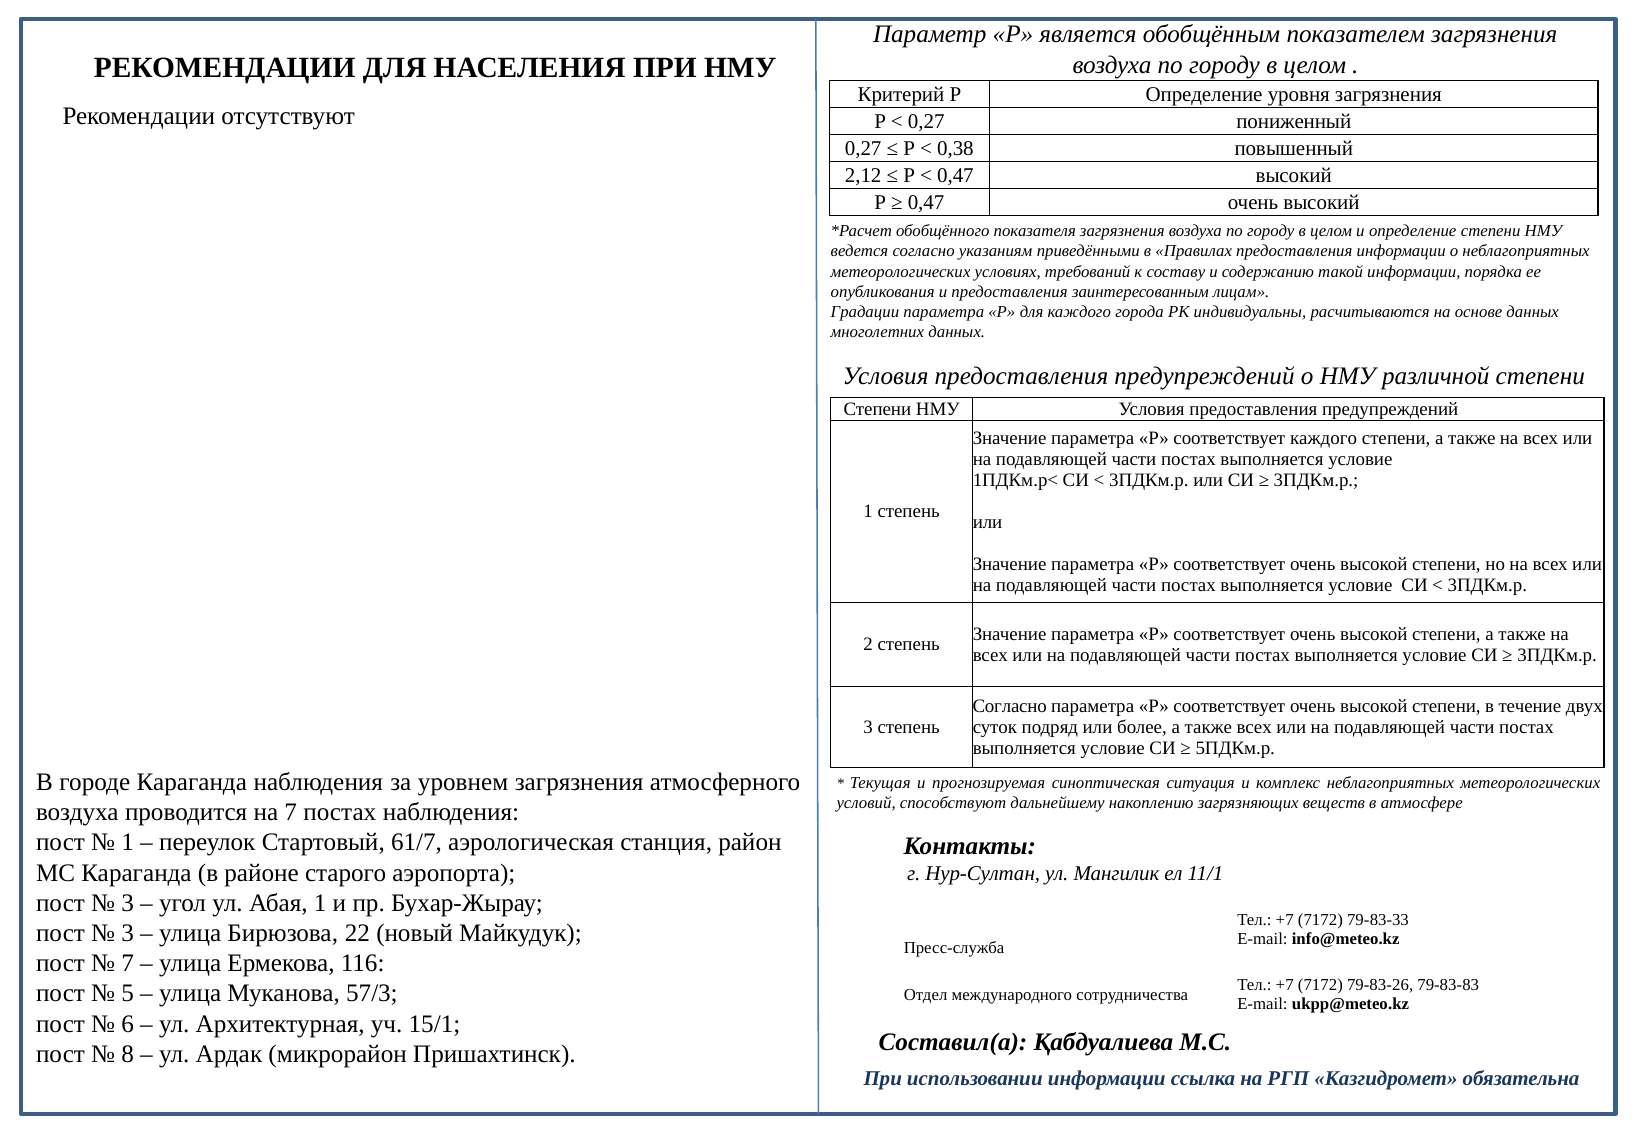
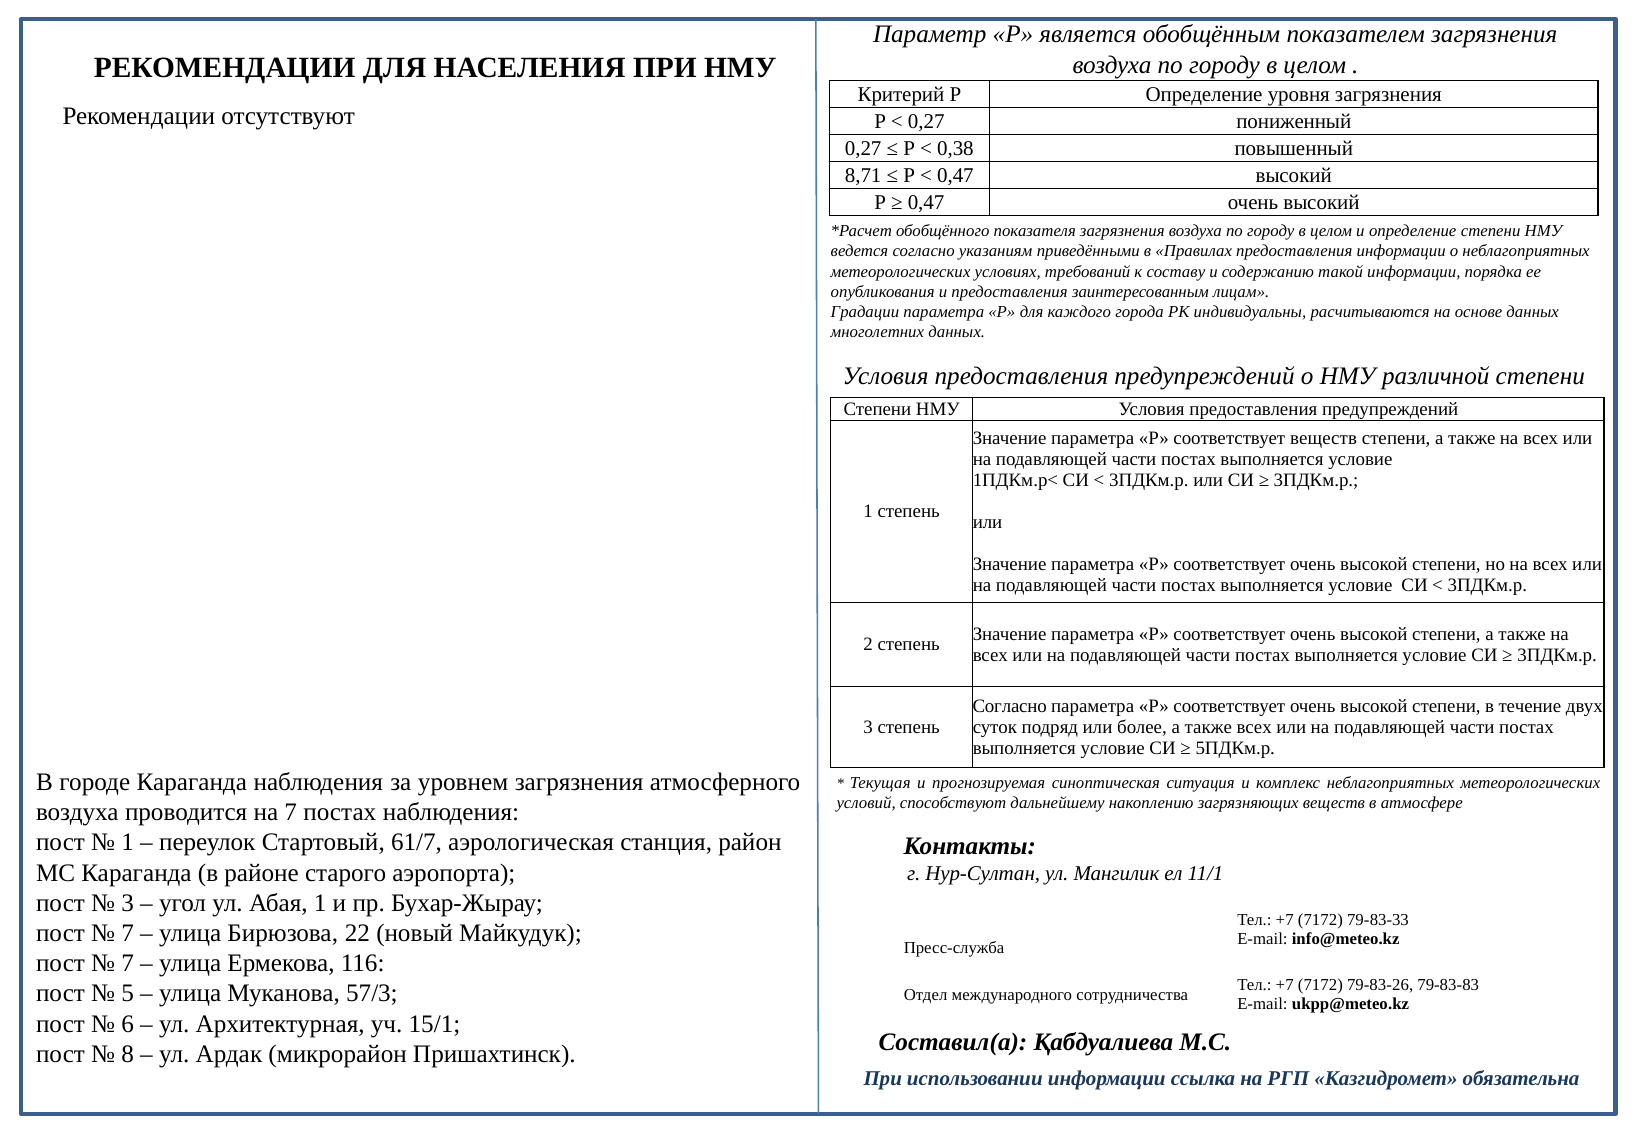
2,12: 2,12 -> 8,71 (863, 175)
соответствует каждого: каждого -> веществ (1323, 438)
3: 3 -> 7 (128, 933)
